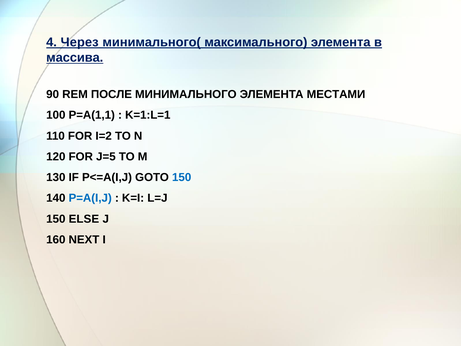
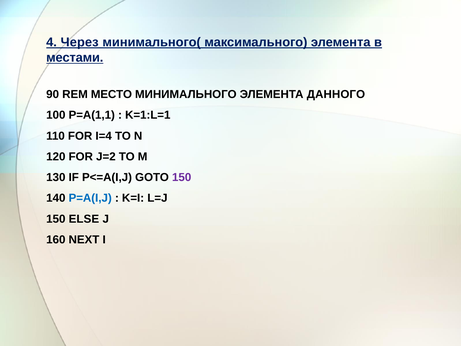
массива: массива -> местами (75, 58)
ПОСЛЕ: ПОСЛЕ -> МЕСТО (111, 94)
МЕСТАМИ: МЕСТАМИ -> ДАННОГО (336, 94)
I=2: I=2 -> I=4 (104, 136)
J=5: J=5 -> J=2 (106, 157)
150 colour: blue -> purple (182, 177)
